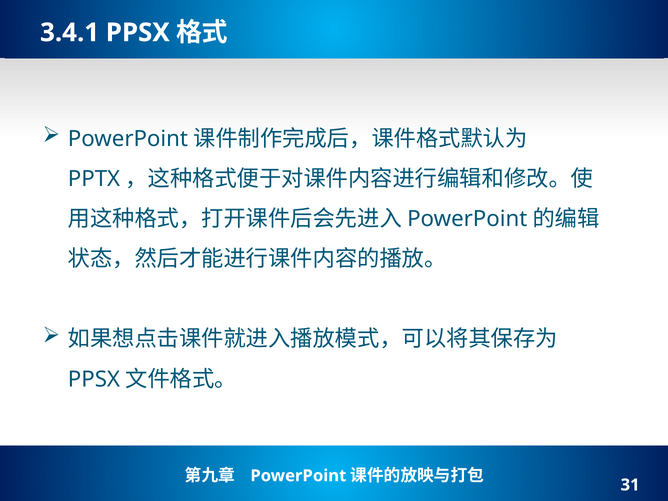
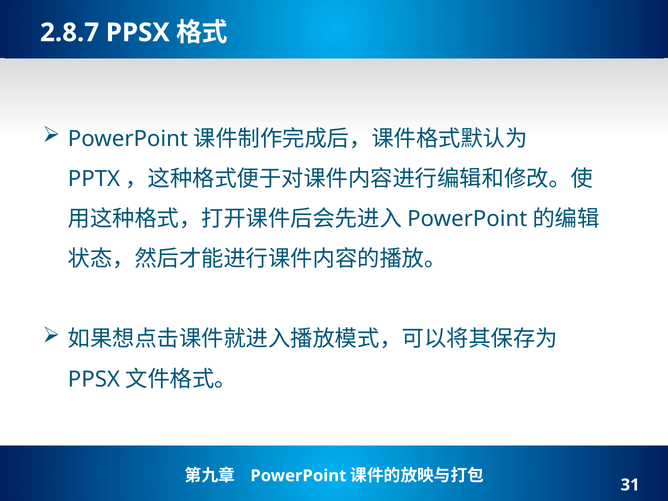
3.4.1: 3.4.1 -> 2.8.7 (70, 33)
